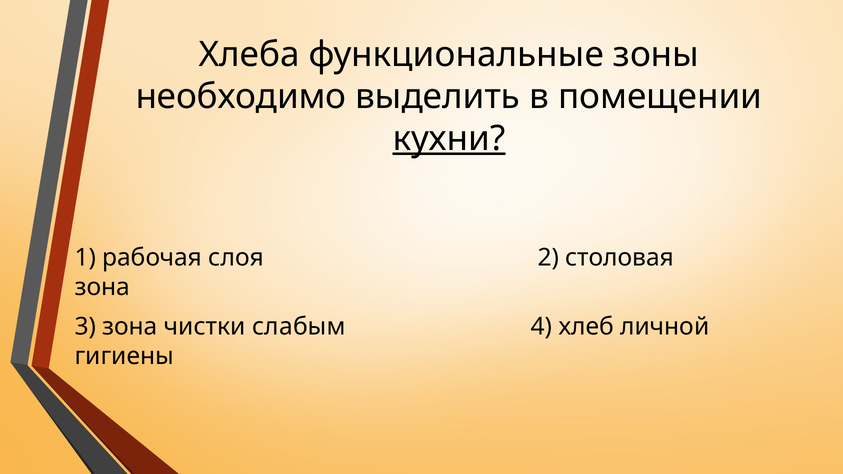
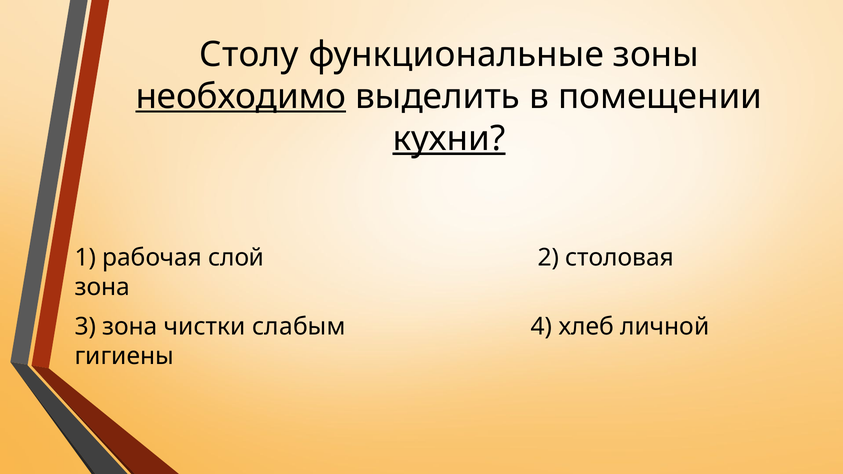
Хлеба: Хлеба -> Столу (249, 54)
необходимо underline: none -> present (241, 97)
слоя: слоя -> слой (236, 258)
